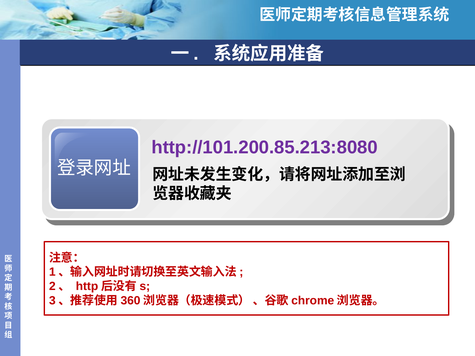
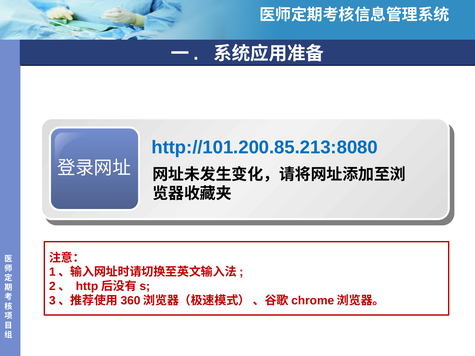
http://101.200.85.213:8080 colour: purple -> blue (265, 148)
